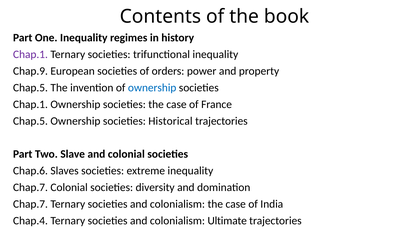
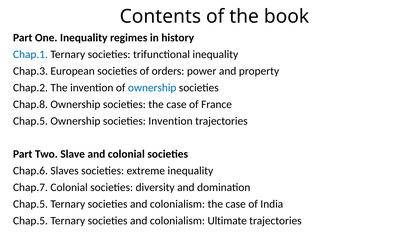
Chap.1 colour: purple -> blue (30, 54)
Chap.9: Chap.9 -> Chap.3 (30, 71)
Chap.5: Chap.5 -> Chap.2 (30, 88)
Chap.1: Chap.1 -> Chap.8 (30, 104)
societies Historical: Historical -> Invention (171, 121)
Chap.7: Chap.7 -> Chap.5 (30, 204)
Chap.4: Chap.4 -> Chap.5 (30, 220)
